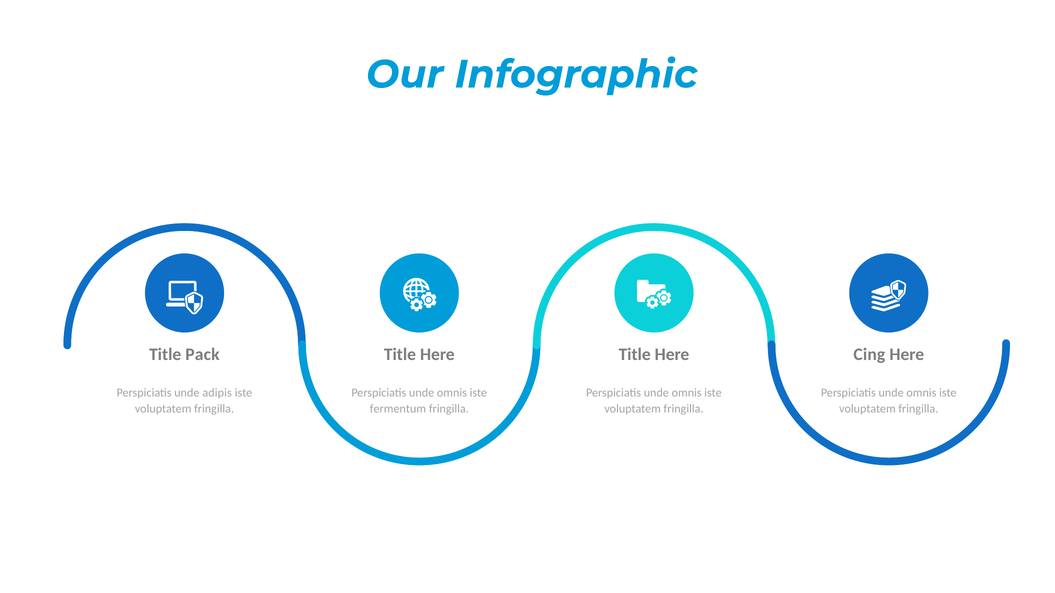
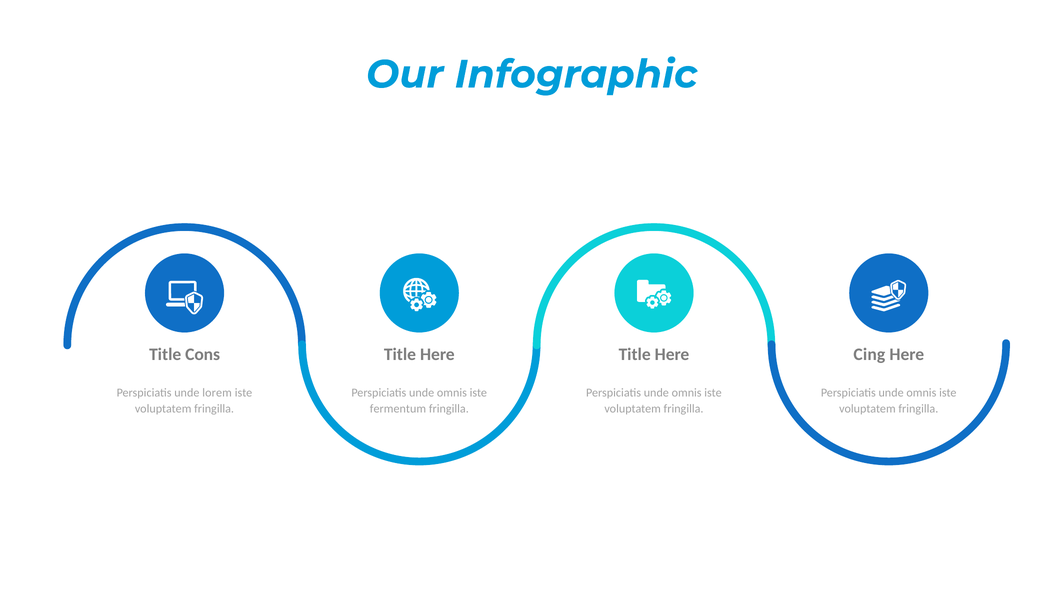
Pack: Pack -> Cons (203, 355)
adipis: adipis -> lorem (217, 393)
